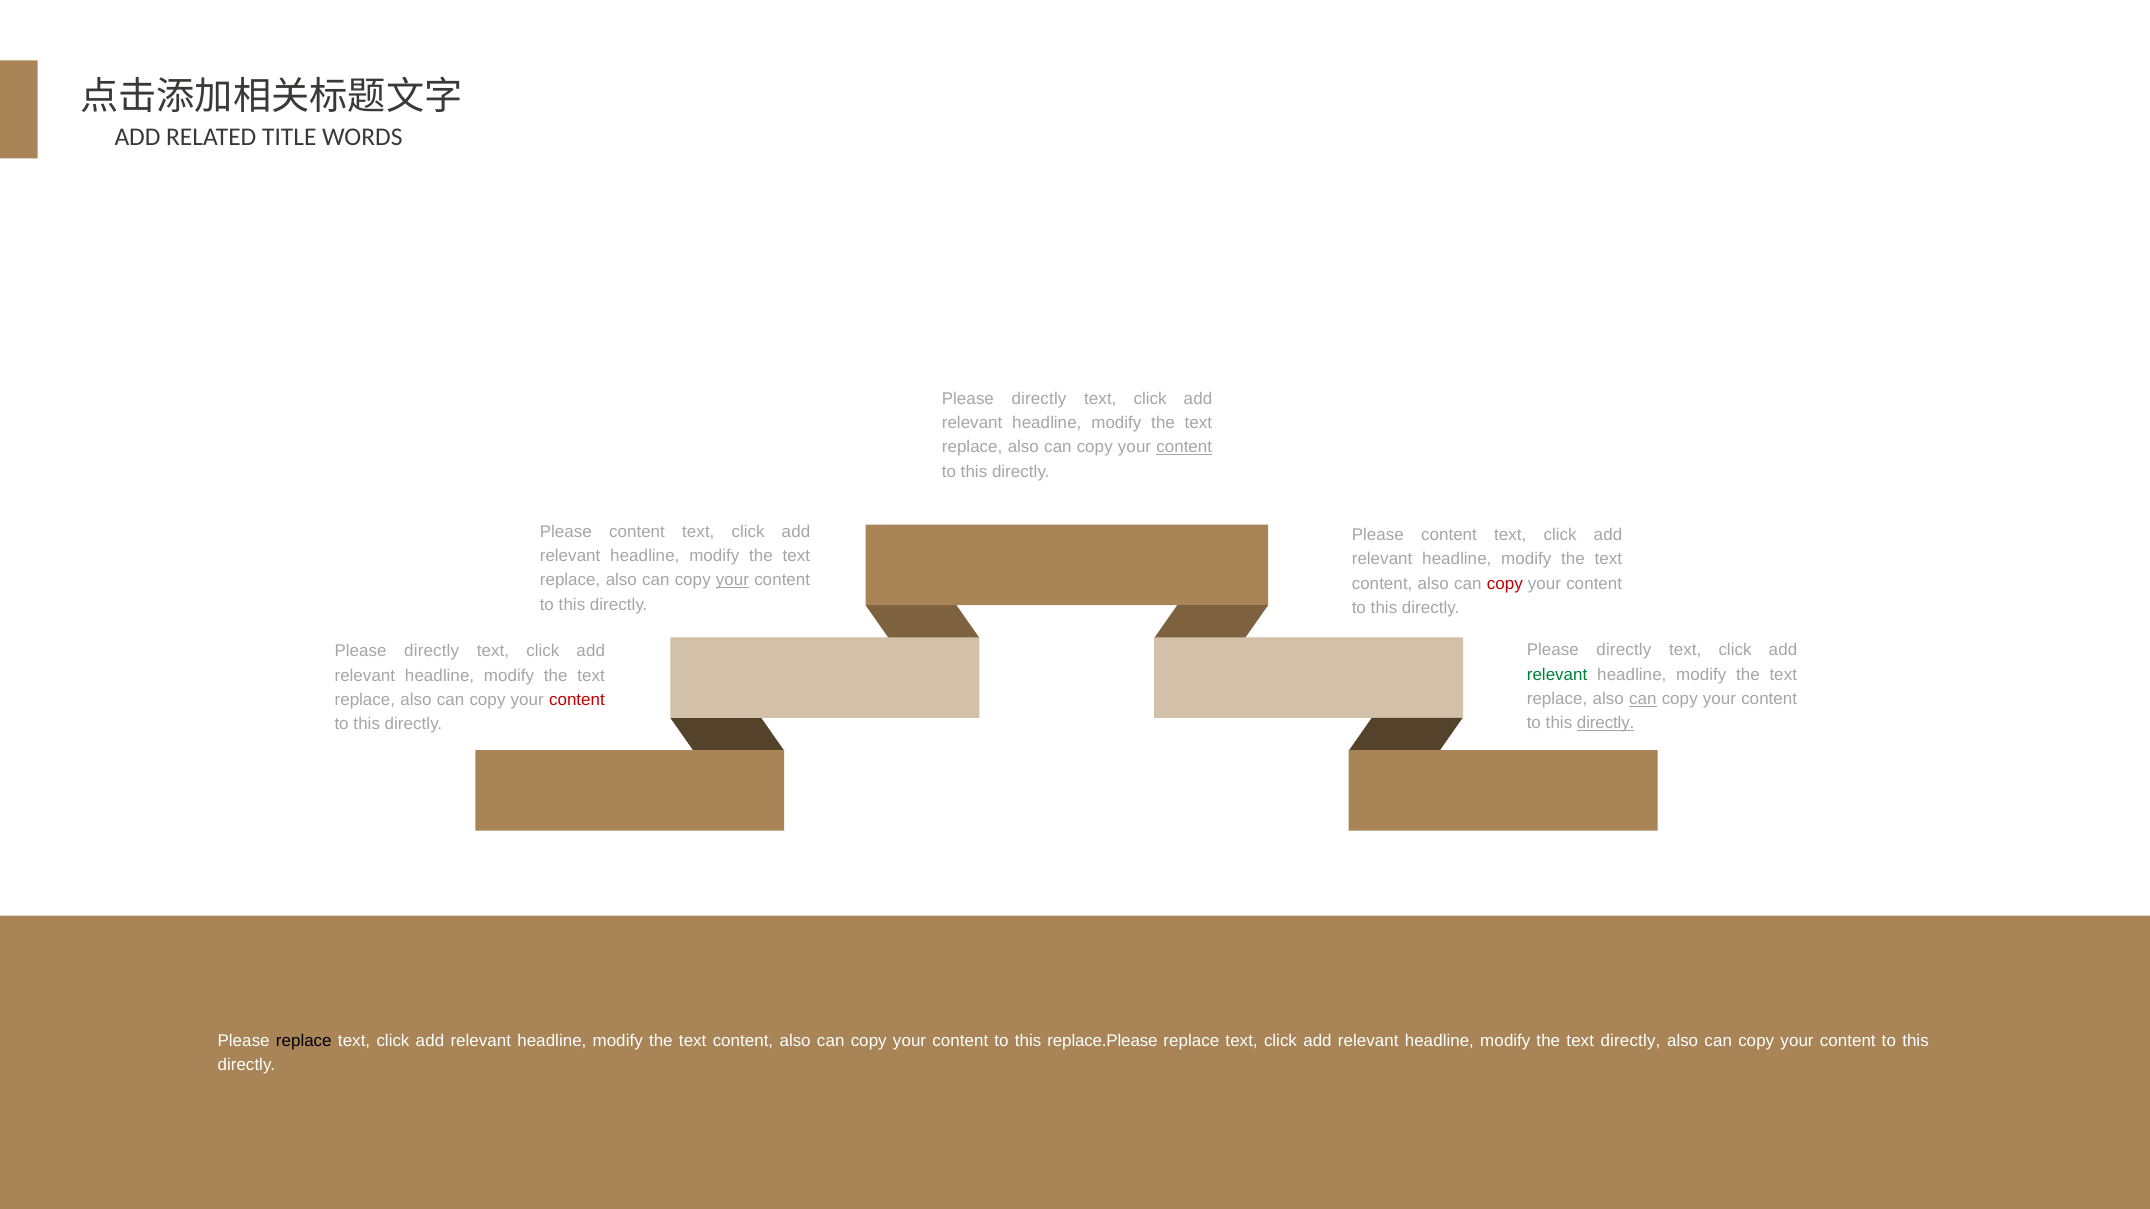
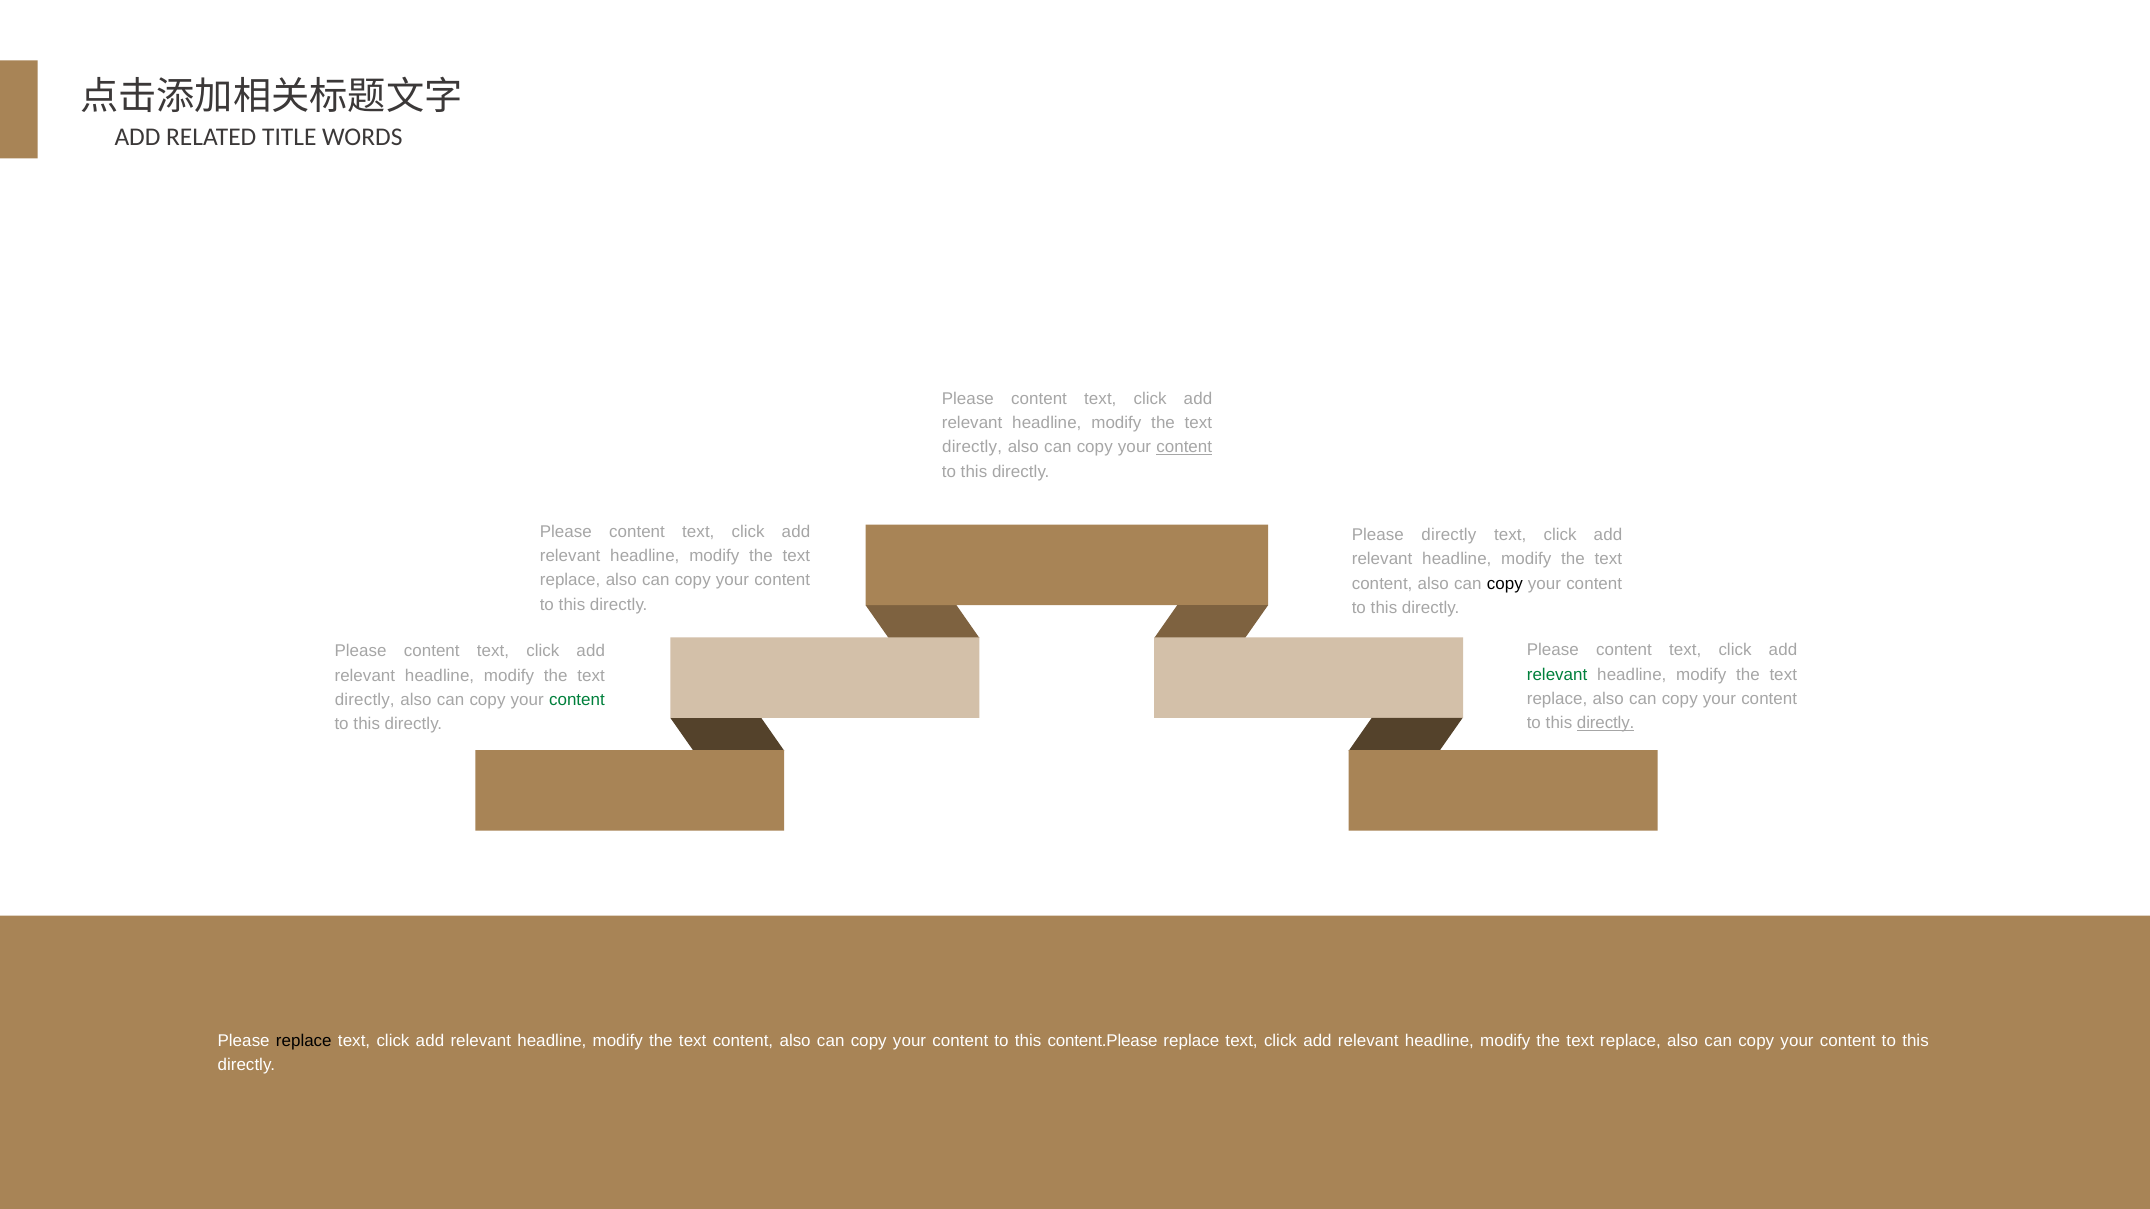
directly: directly -> content (1039, 399)
replace: replace -> directly (972, 447)
content: content -> directly (1449, 535)
your underline: present -> none (732, 580)
copy colour: red -> black (1505, 584)
directly: directly -> content (1624, 650)
directly: directly -> content (432, 651)
can underline: present -> none (1643, 699)
replace: replace -> directly (365, 700)
content colour: red -> green (577, 700)
replace.Please: replace.Please -> content.Please (1103, 1041)
directly: directly -> replace (1631, 1041)
